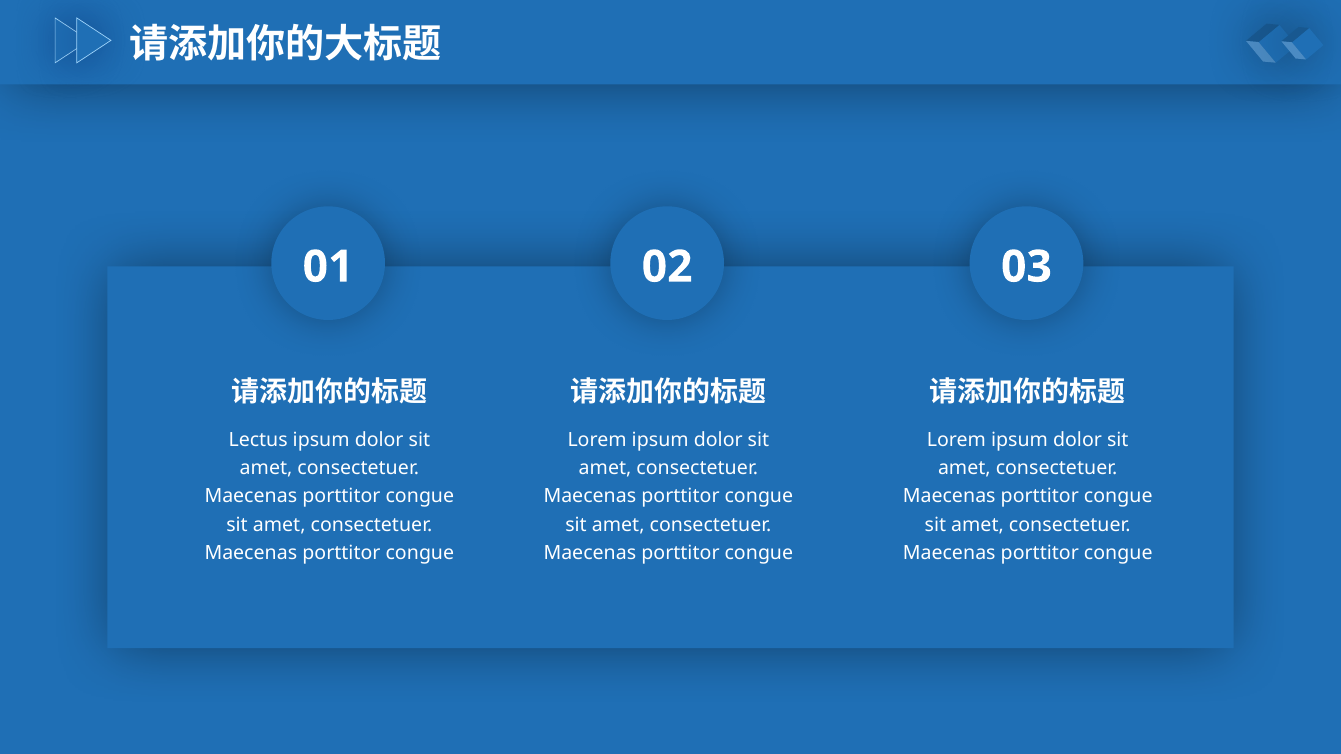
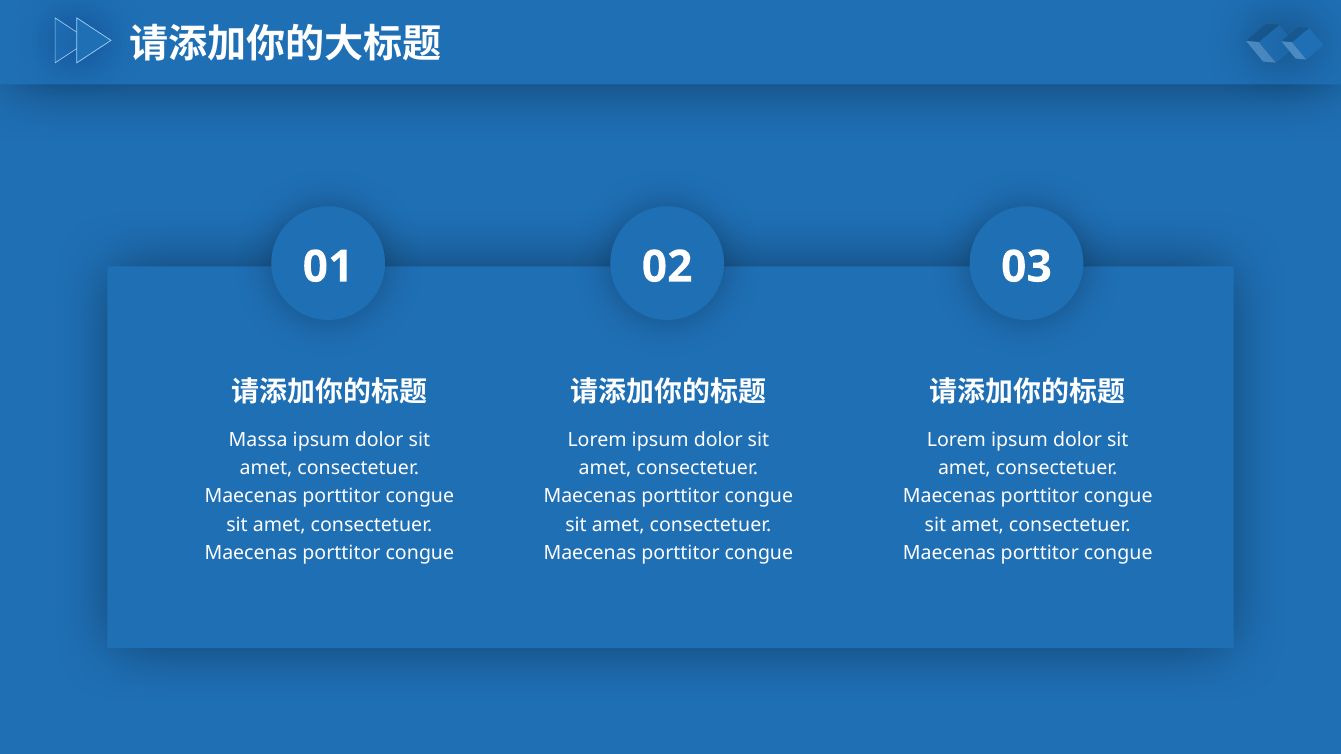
Lectus: Lectus -> Massa (258, 440)
